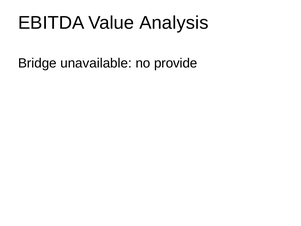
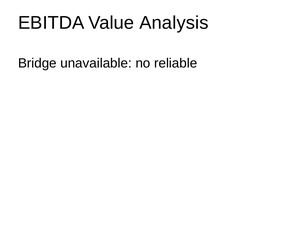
provide: provide -> reliable (176, 63)
